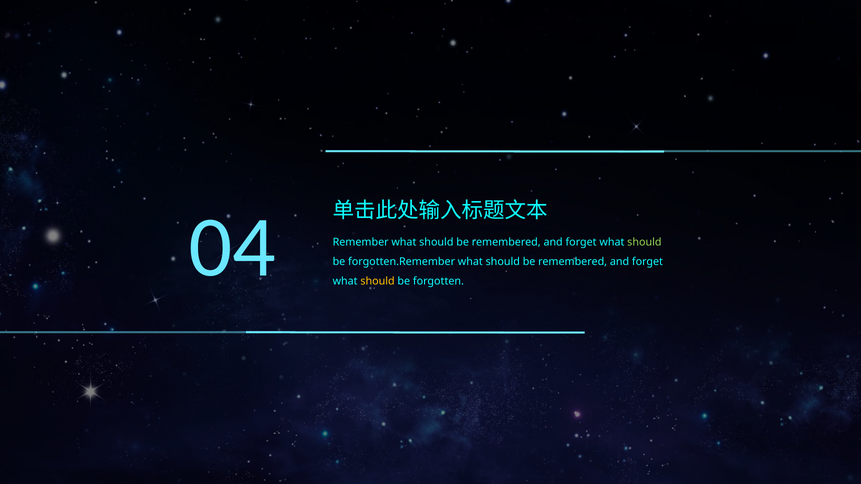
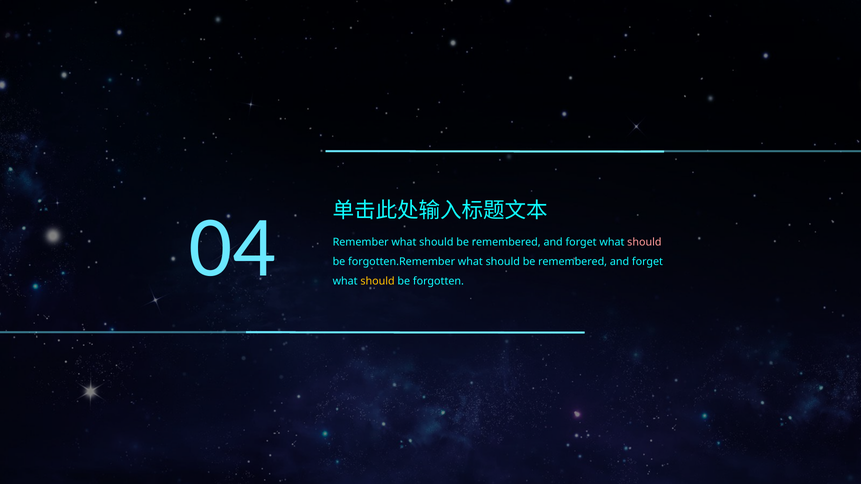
should colour: light green -> pink (644, 243)
